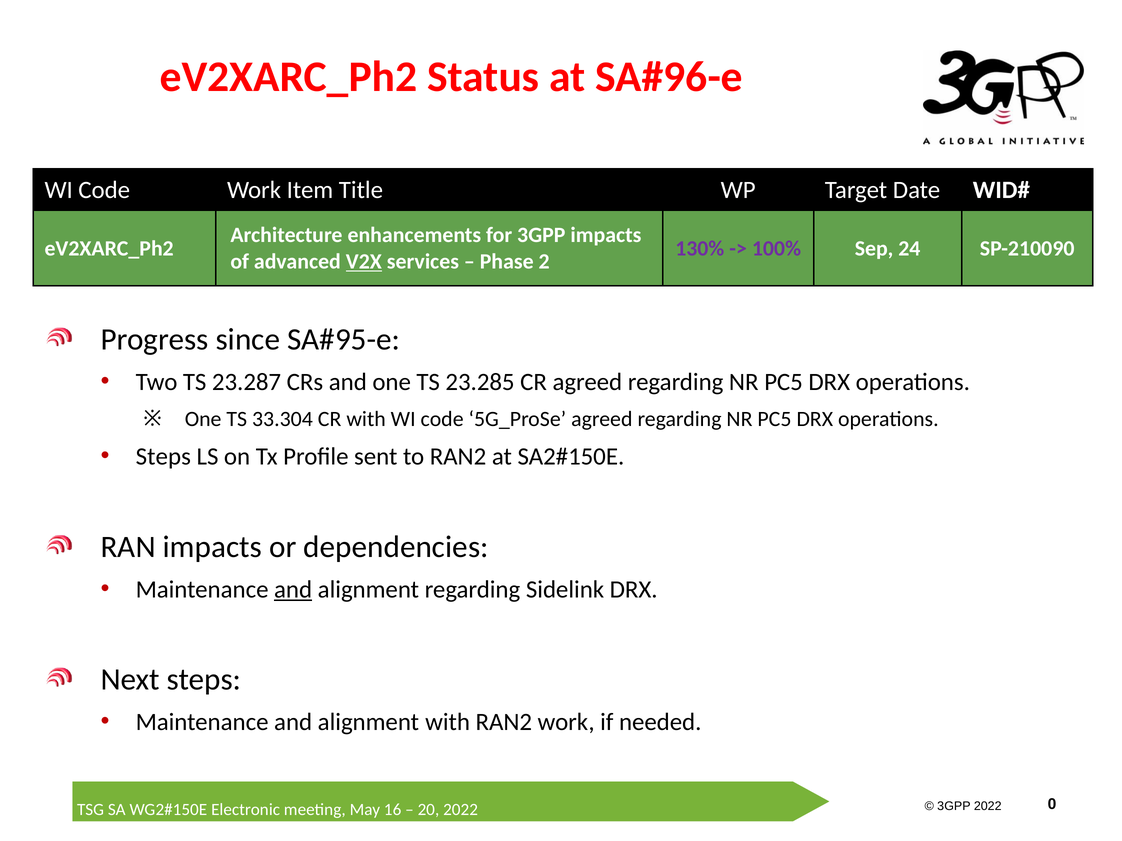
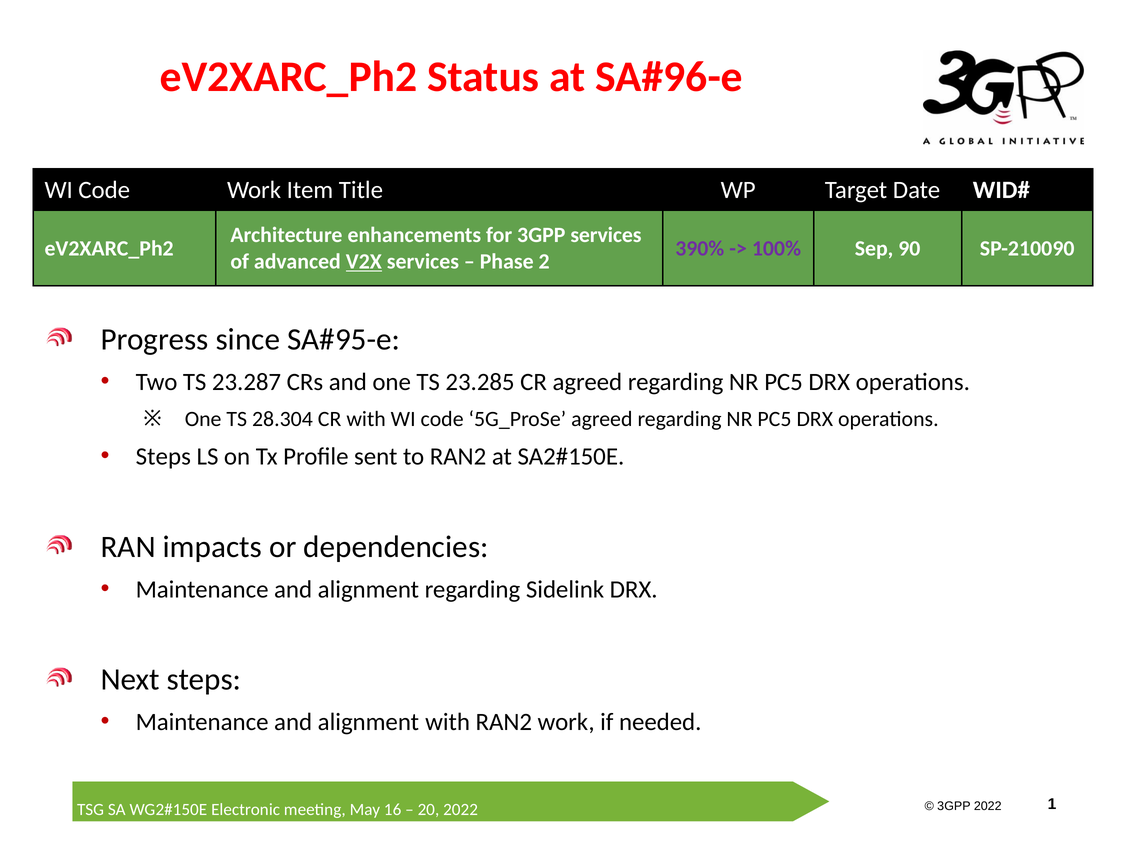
3GPP impacts: impacts -> services (606, 235)
130%: 130% -> 390% (700, 249)
24: 24 -> 90 (909, 249)
33.304: 33.304 -> 28.304 (282, 419)
and underline: present -> none (293, 590)
0: 0 -> 1 (1052, 805)
